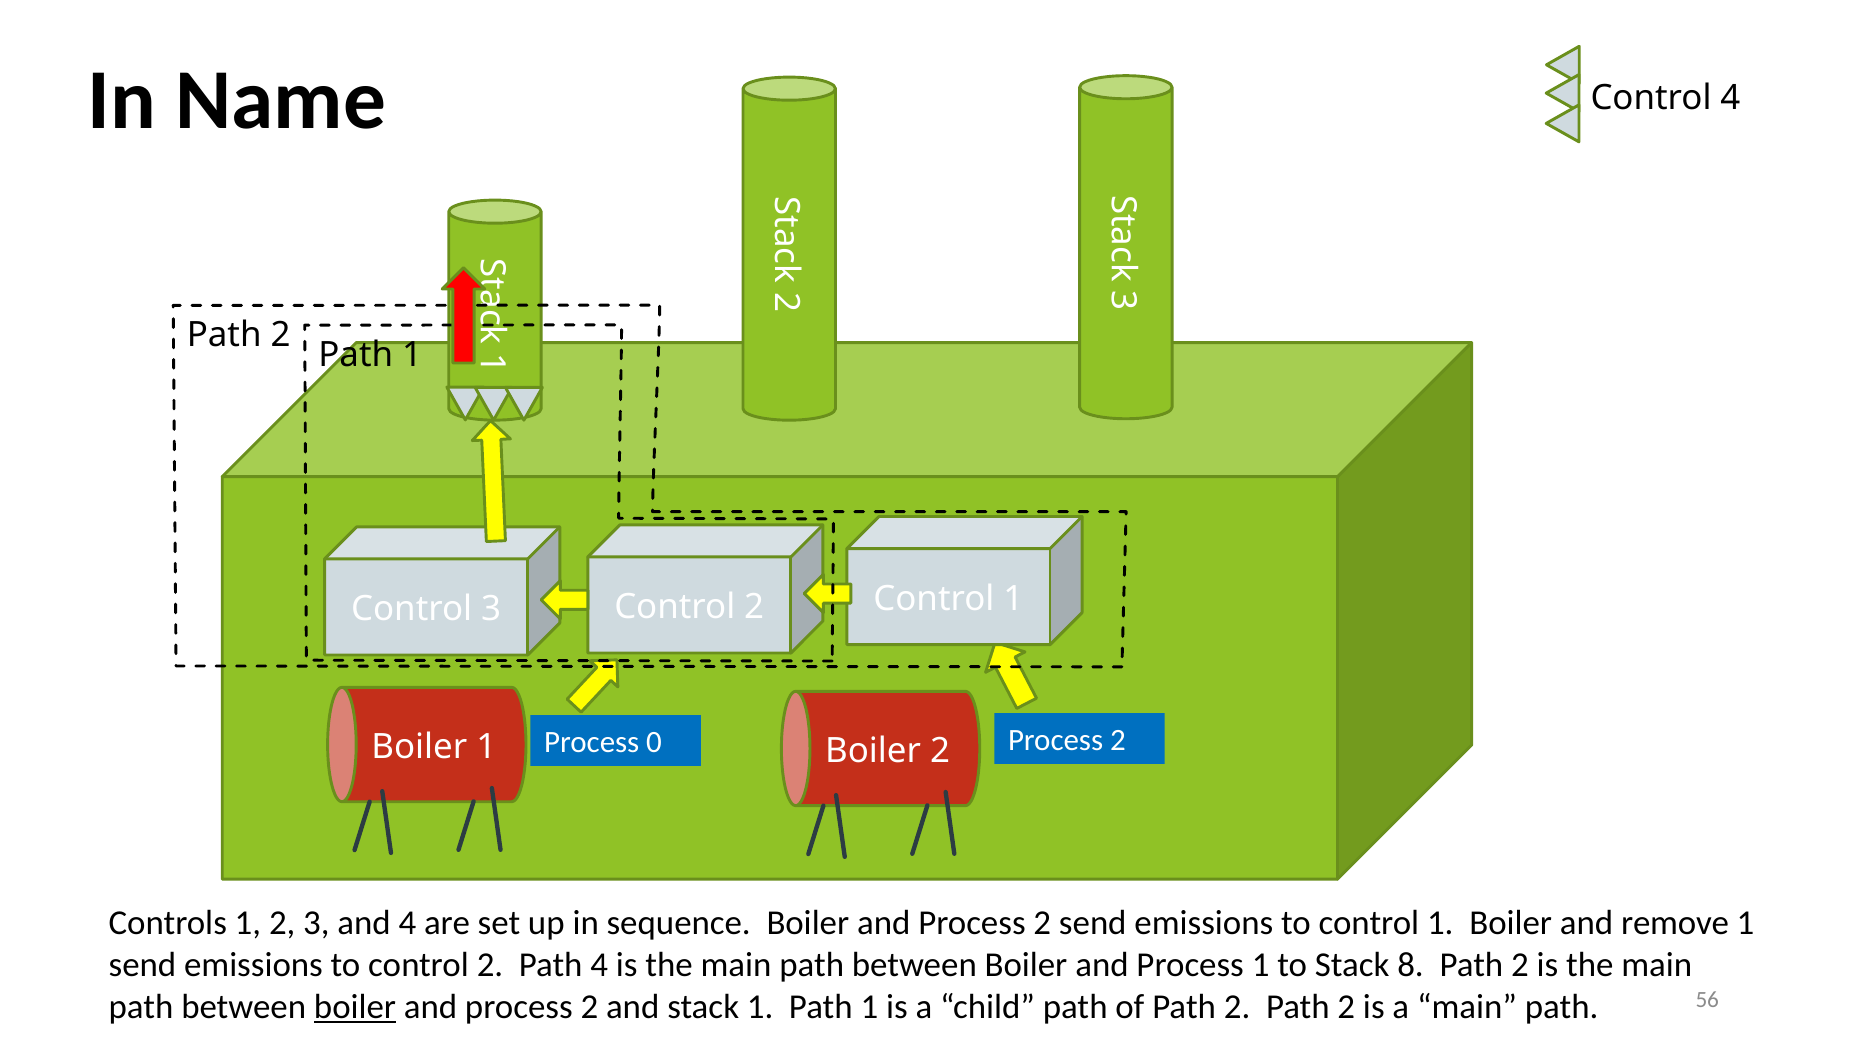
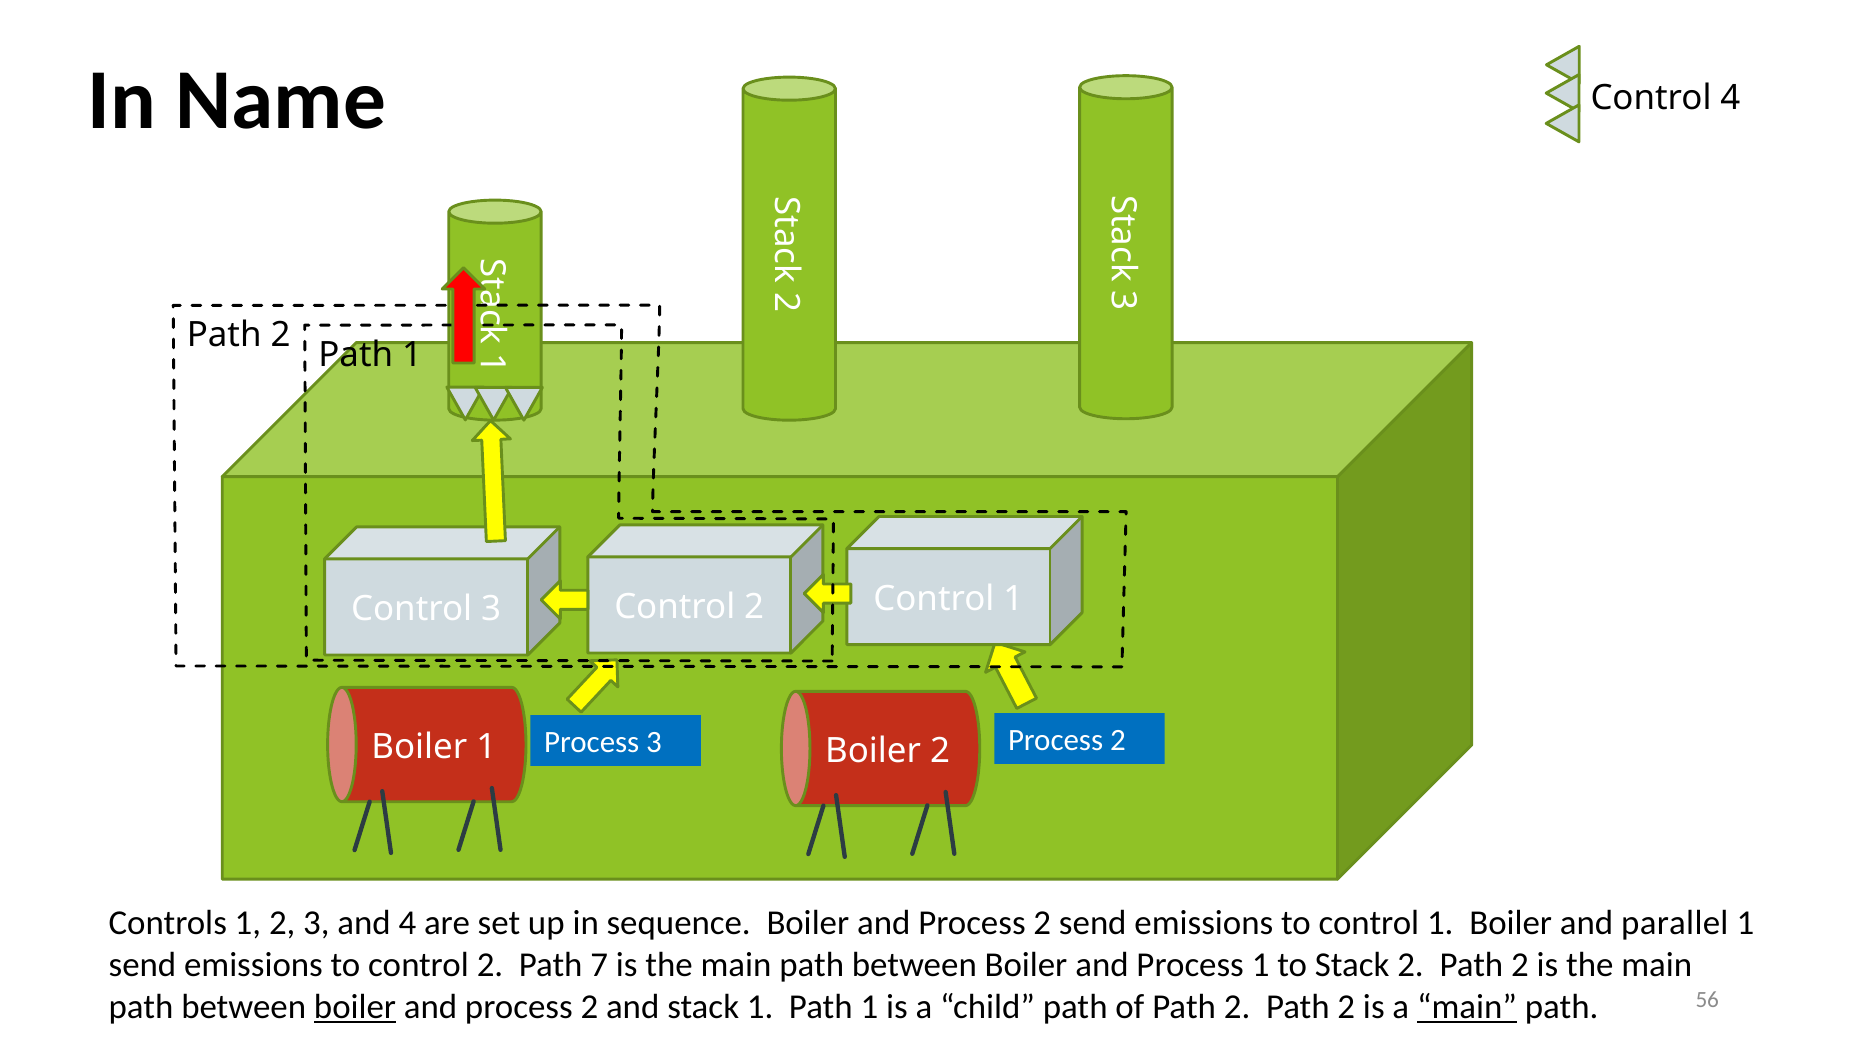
Process 0: 0 -> 3 (654, 743)
remove: remove -> parallel (1675, 923)
Path 4: 4 -> 7 (599, 965)
Stack 8: 8 -> 2 (1411, 965)
main underline: none -> present (1467, 1007)
